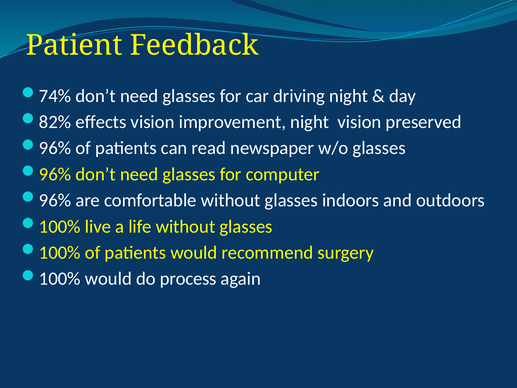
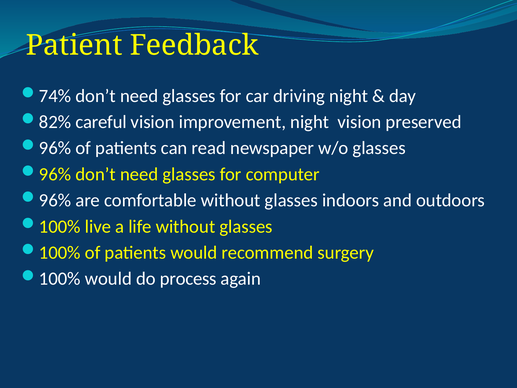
effects: effects -> careful (101, 122)
